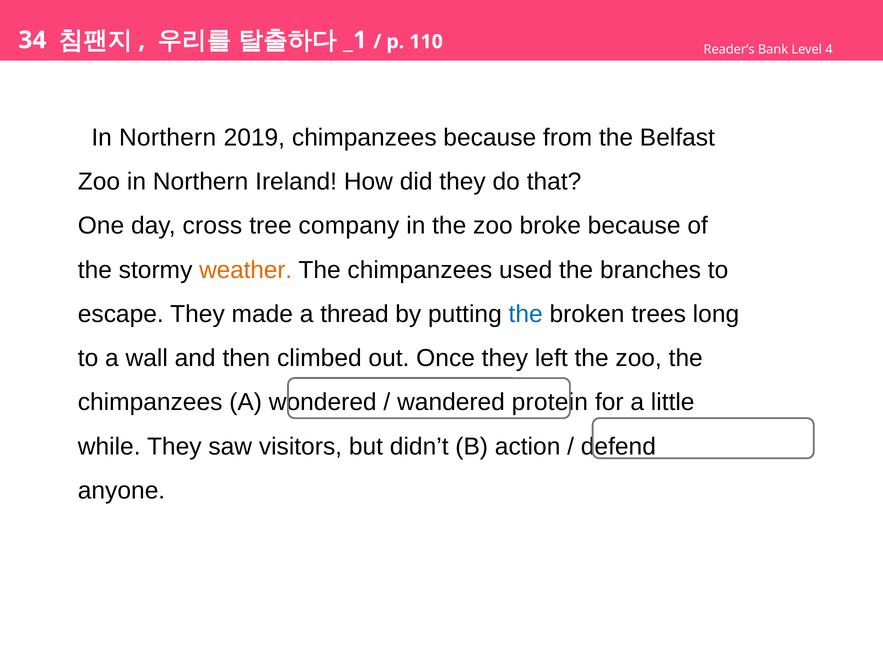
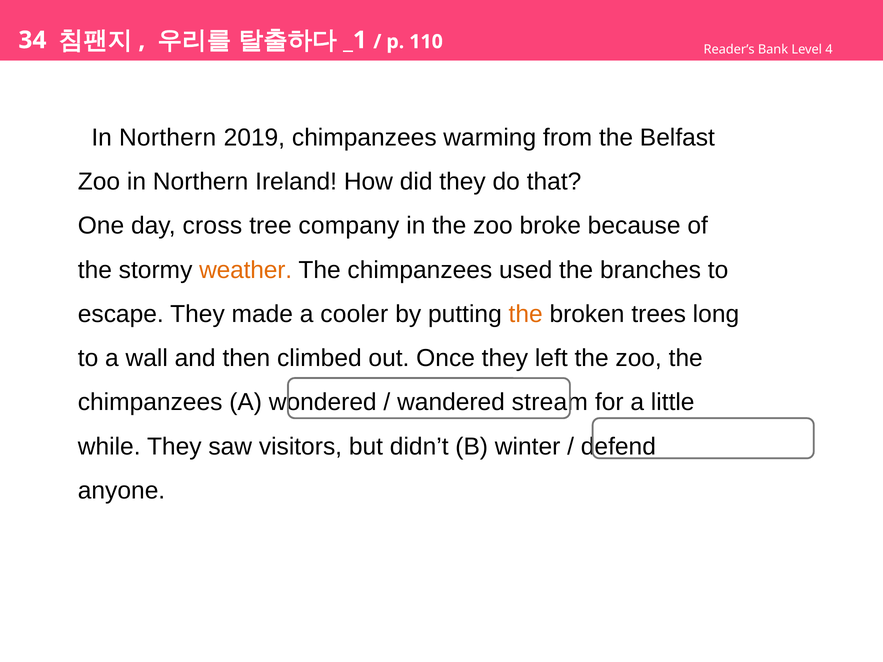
chimpanzees because: because -> warming (490, 138)
thread: thread -> cooler (354, 314)
the colour: blue -> orange (526, 314)
protein: protein -> stream (550, 403)
action: action -> winter (528, 447)
